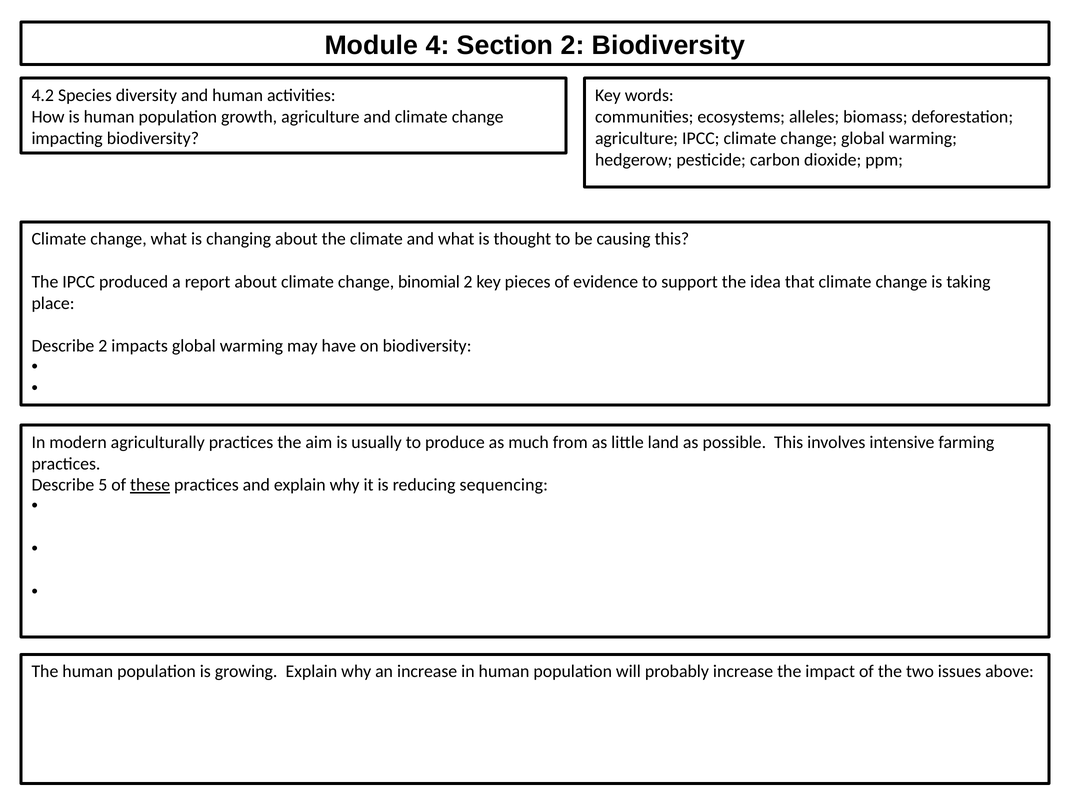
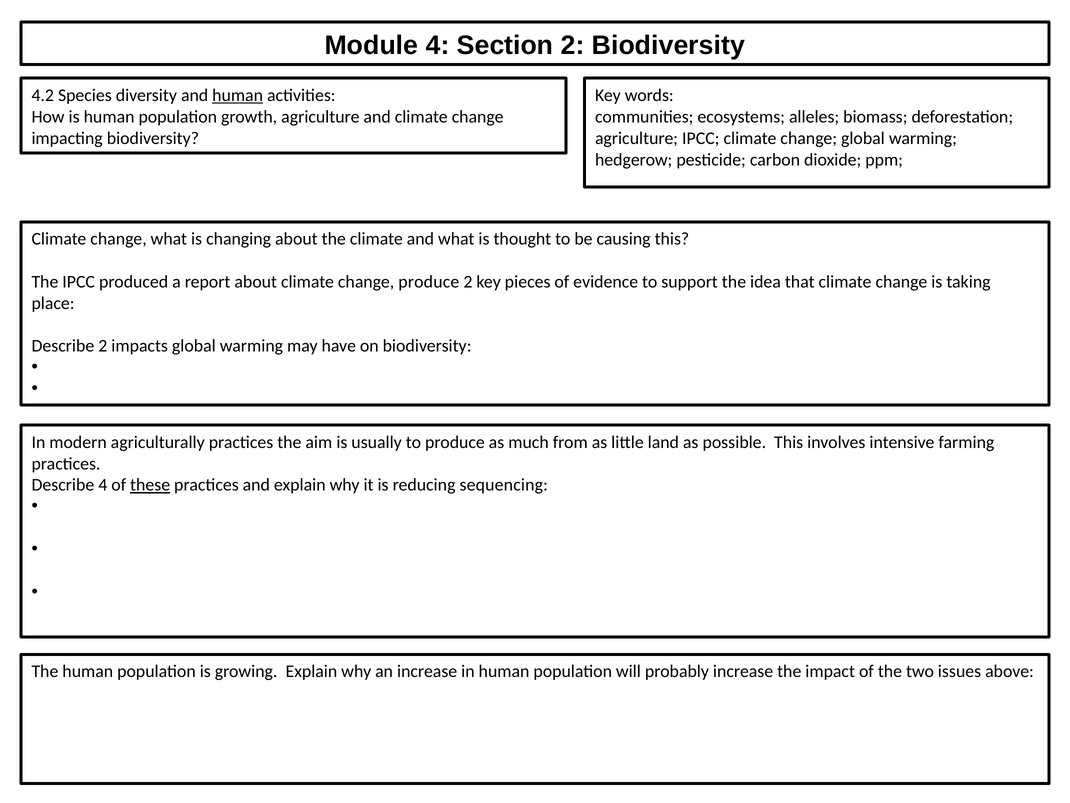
human underline: none -> present (238, 95)
change binomial: binomial -> produce (429, 282)
Describe 5: 5 -> 4 (103, 485)
